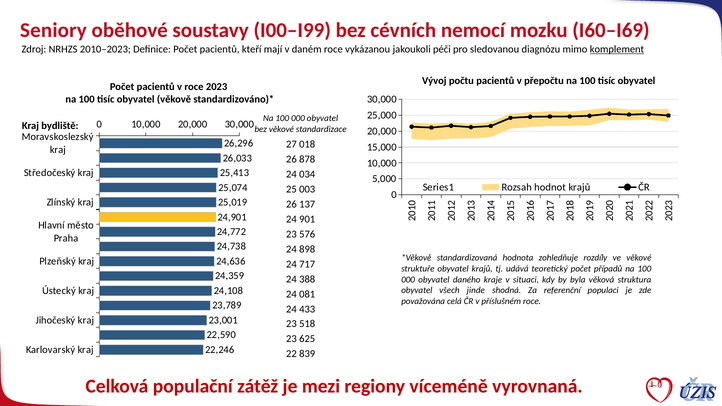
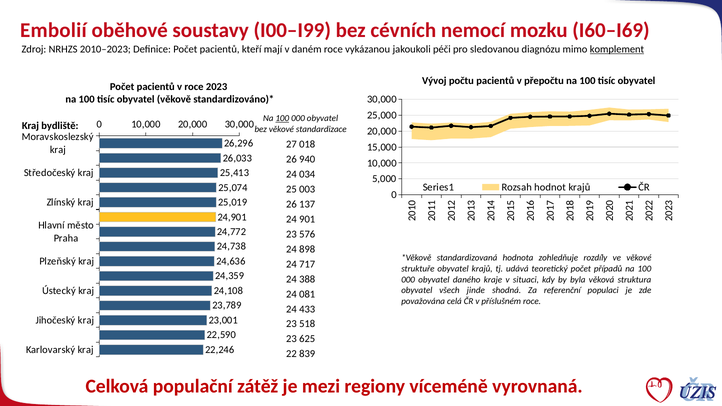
Seniory: Seniory -> Embolií (53, 30)
100 underline: none -> present (282, 118)
878: 878 -> 940 (307, 159)
